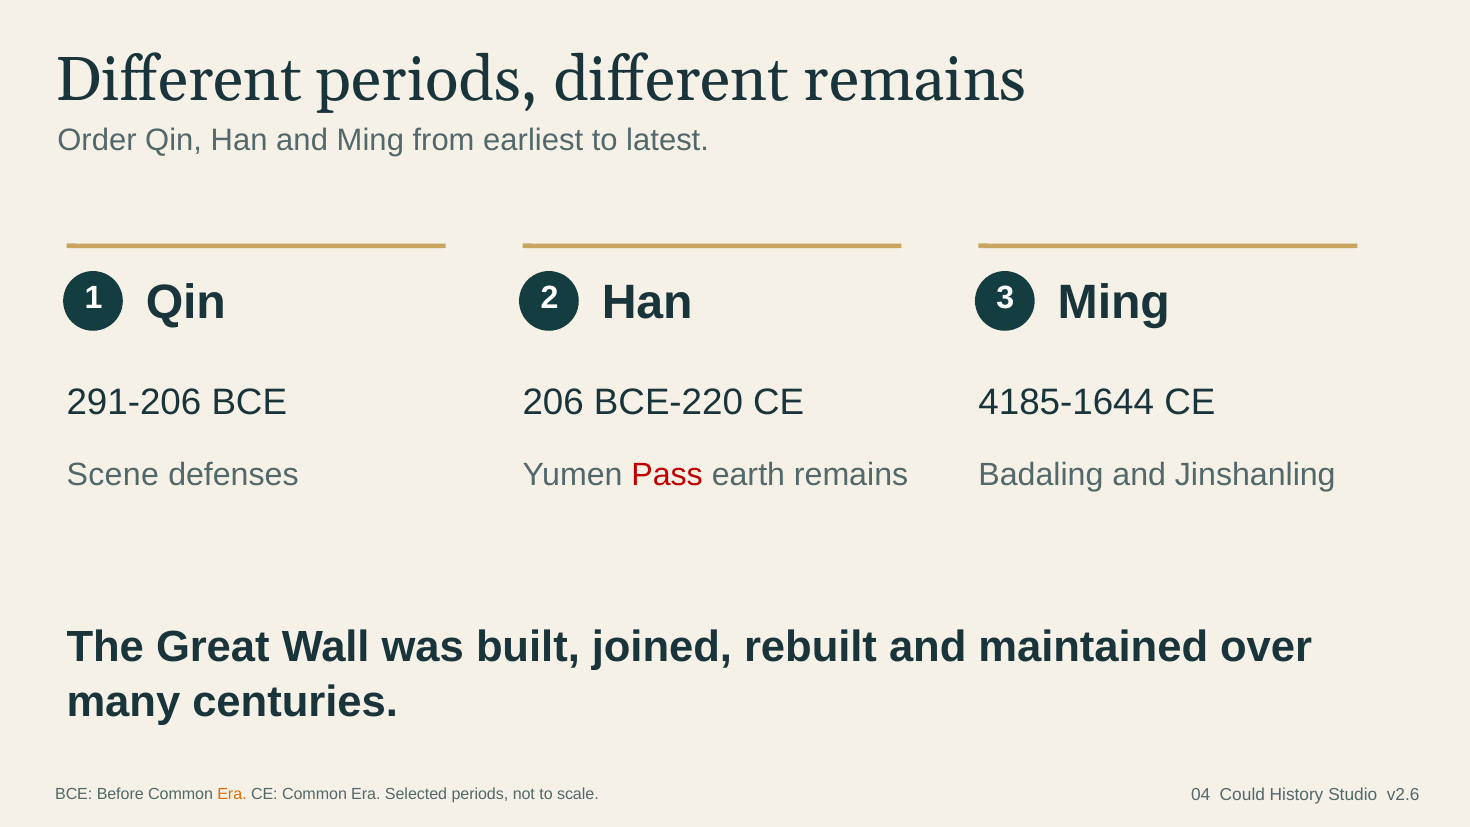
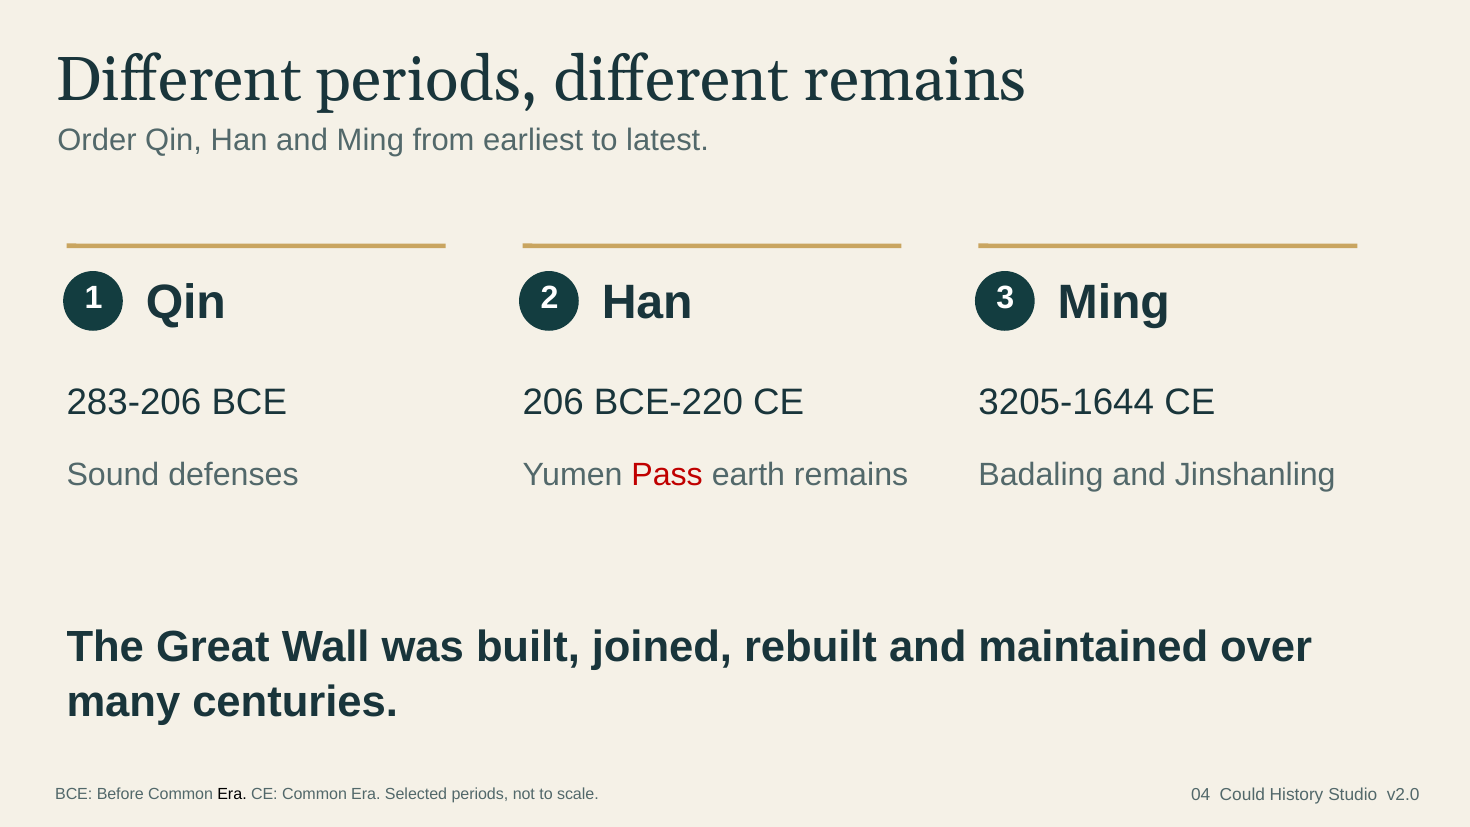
291-206: 291-206 -> 283-206 (134, 403)
4185-1644: 4185-1644 -> 3205-1644 (1066, 403)
Scene: Scene -> Sound (113, 475)
Era colour: orange -> black (232, 794)
v2.6: v2.6 -> v2.0 (1403, 795)
